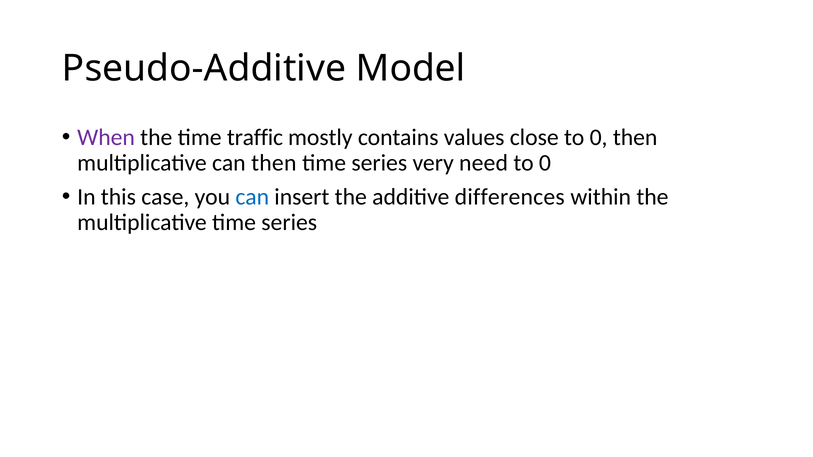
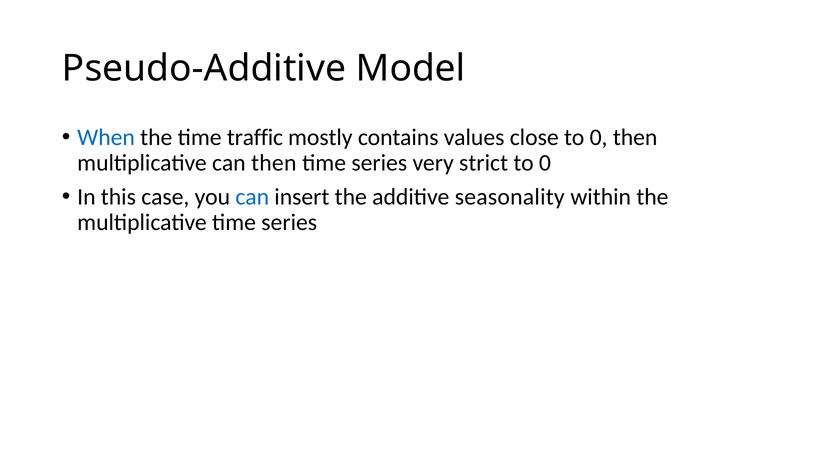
When colour: purple -> blue (106, 137)
need: need -> strict (484, 163)
differences: differences -> seasonality (510, 197)
